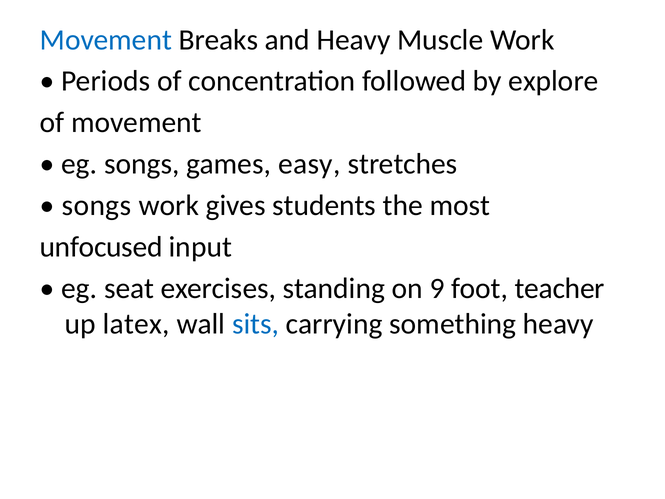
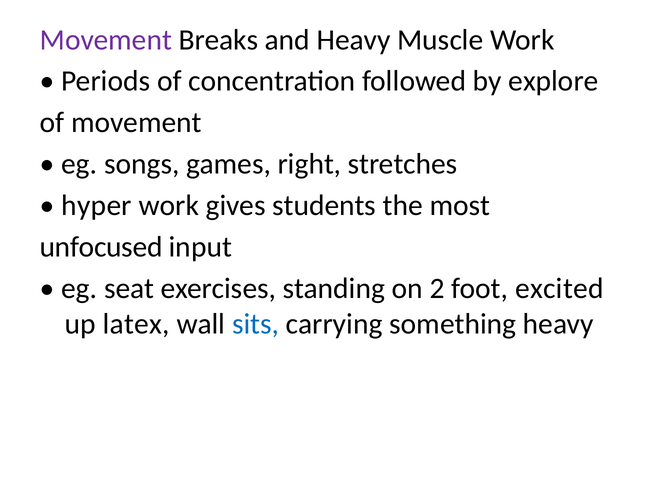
Movement colour: blue -> purple (106, 40)
easy: easy -> right (310, 164)
songs: songs -> hyper (97, 205)
9: 9 -> 2 (437, 288)
teacher: teacher -> excited (559, 288)
